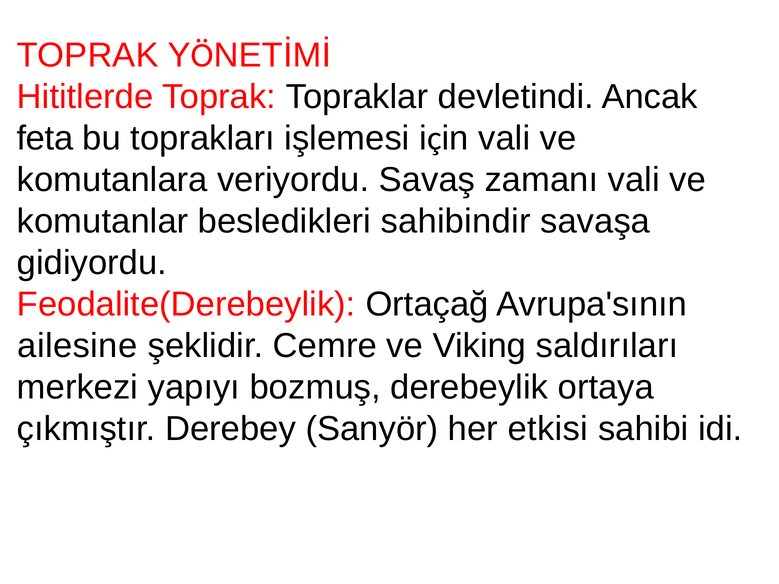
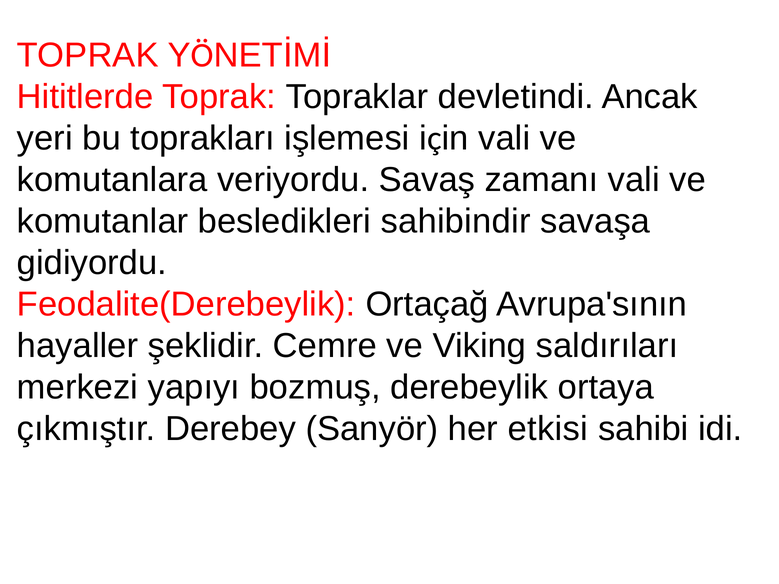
feta: feta -> yeri (45, 138)
ailesine: ailesine -> hayaller (78, 346)
